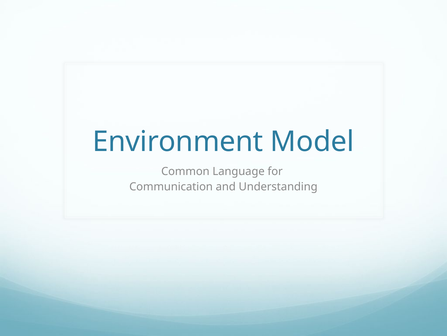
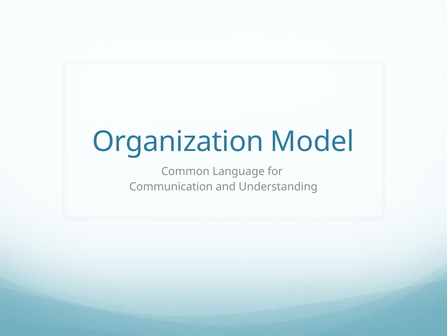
Environment: Environment -> Organization (178, 141)
